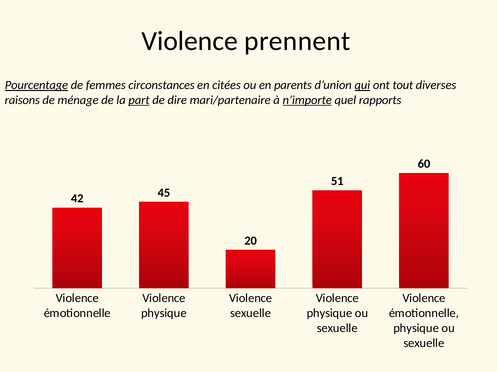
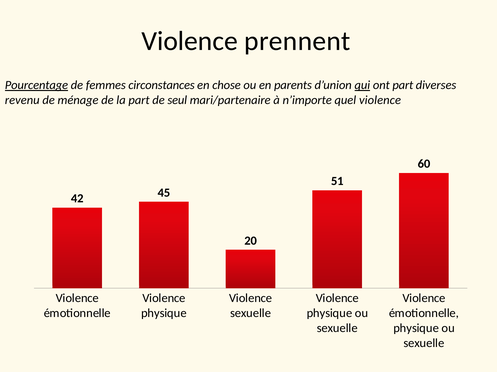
citées: citées -> chose (227, 85)
ont tout: tout -> part (403, 85)
raisons: raisons -> revenu (22, 100)
part underline: present -> none (139, 100)
dire: dire -> seul (177, 100)
n’importe underline: present -> none (307, 100)
quel rapports: rapports -> violence (380, 100)
